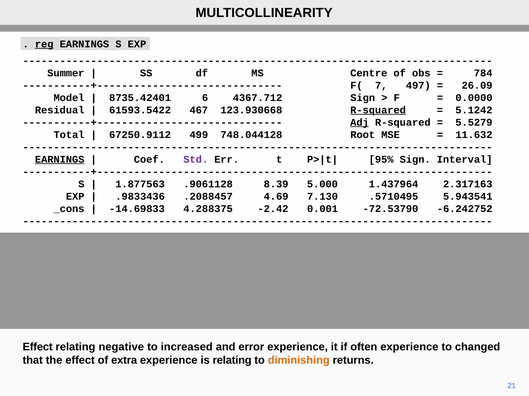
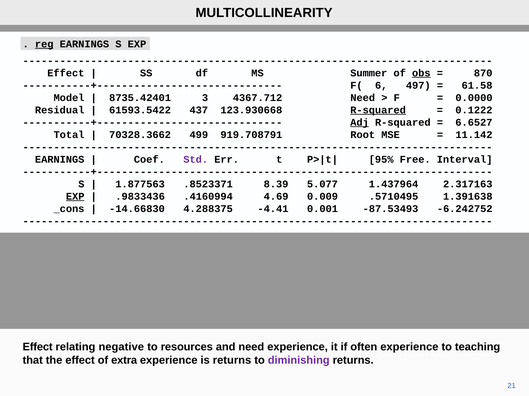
Summer: Summer -> Effect (66, 73)
Centre: Centre -> Summer (369, 73)
obs underline: none -> present (421, 73)
784: 784 -> 870 (483, 73)
7: 7 -> 6 (381, 86)
26.09: 26.09 -> 61.58 (477, 86)
6: 6 -> 3 (205, 98)
4367.712 Sign: Sign -> Need (363, 98)
467: 467 -> 437 (199, 110)
5.1242: 5.1242 -> 0.1222 (474, 110)
5.5279: 5.5279 -> 6.6527 (474, 123)
67250.9112: 67250.9112 -> 70328.3662 (140, 135)
748.044128: 748.044128 -> 919.708791 (251, 135)
11.632: 11.632 -> 11.142 (474, 135)
EARNINGS underline: present -> none (60, 160)
95% Sign: Sign -> Free (415, 160)
.9061128: .9061128 -> .8523371 (208, 184)
5.000: 5.000 -> 5.077 (322, 184)
EXP underline: none -> present (75, 197)
.2088457: .2088457 -> .4160994 (208, 197)
7.130: 7.130 -> 0.009 (323, 197)
5.943541: 5.943541 -> 1.391638 (468, 197)
-14.69833: -14.69833 -> -14.66830 (137, 209)
-2.42: -2.42 -> -4.41 (273, 209)
-72.53790: -72.53790 -> -87.53493 (391, 209)
increased: increased -> resources (187, 348)
and error: error -> need (251, 348)
changed: changed -> teaching (478, 348)
is relating: relating -> returns (232, 361)
diminishing colour: orange -> purple (299, 361)
